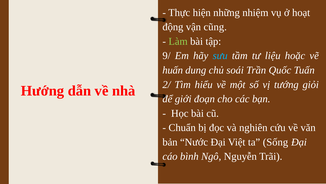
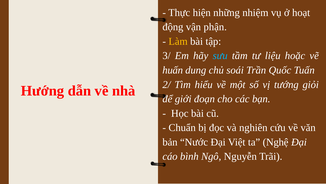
cũng: cũng -> phận (215, 27)
Làm colour: light green -> yellow (178, 41)
9/: 9/ -> 3/ (167, 56)
Sống: Sống -> Nghệ (276, 142)
